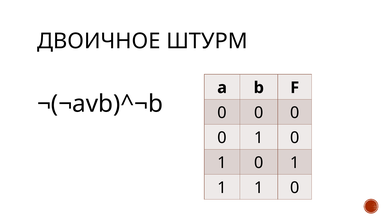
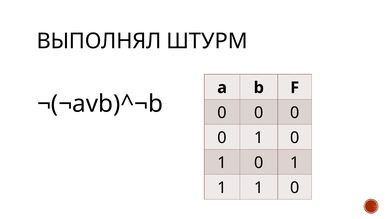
ДВОИЧНОЕ: ДВОИЧНОЕ -> ВЫПОЛНЯЛ (99, 41)
